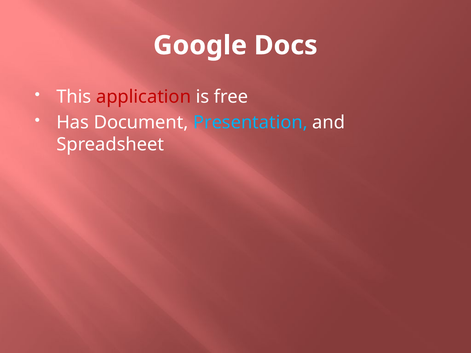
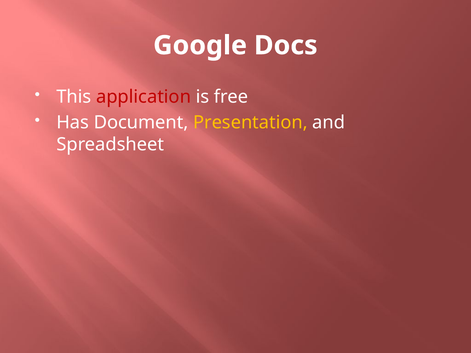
Presentation colour: light blue -> yellow (250, 123)
